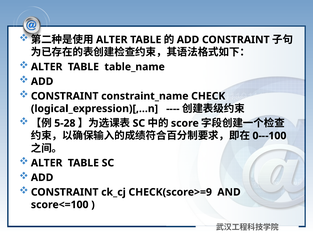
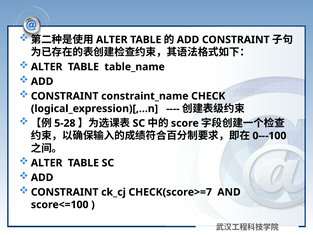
CHECK(score>=9: CHECK(score>=9 -> CHECK(score>=7 (170, 192)
